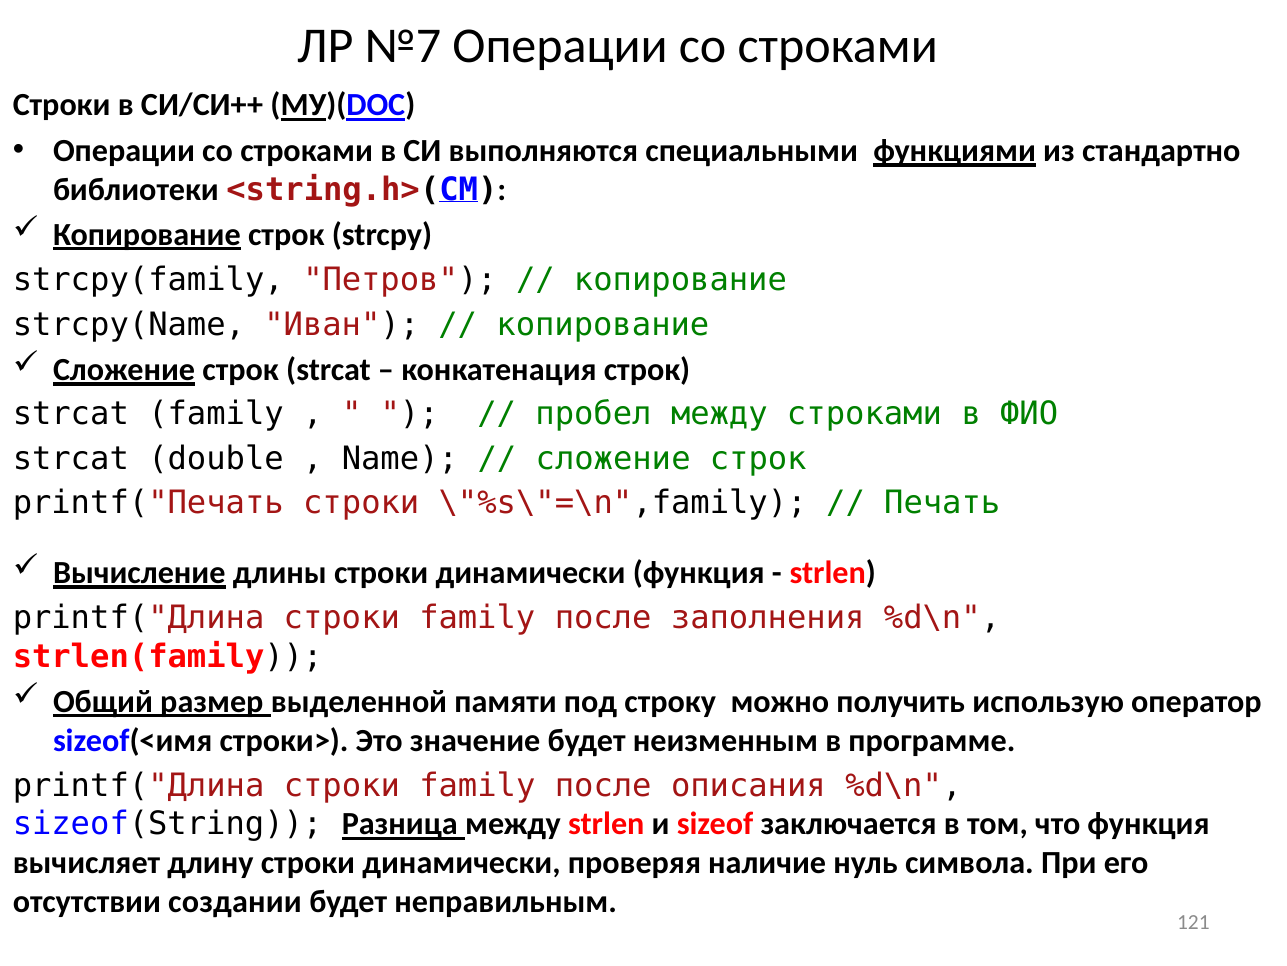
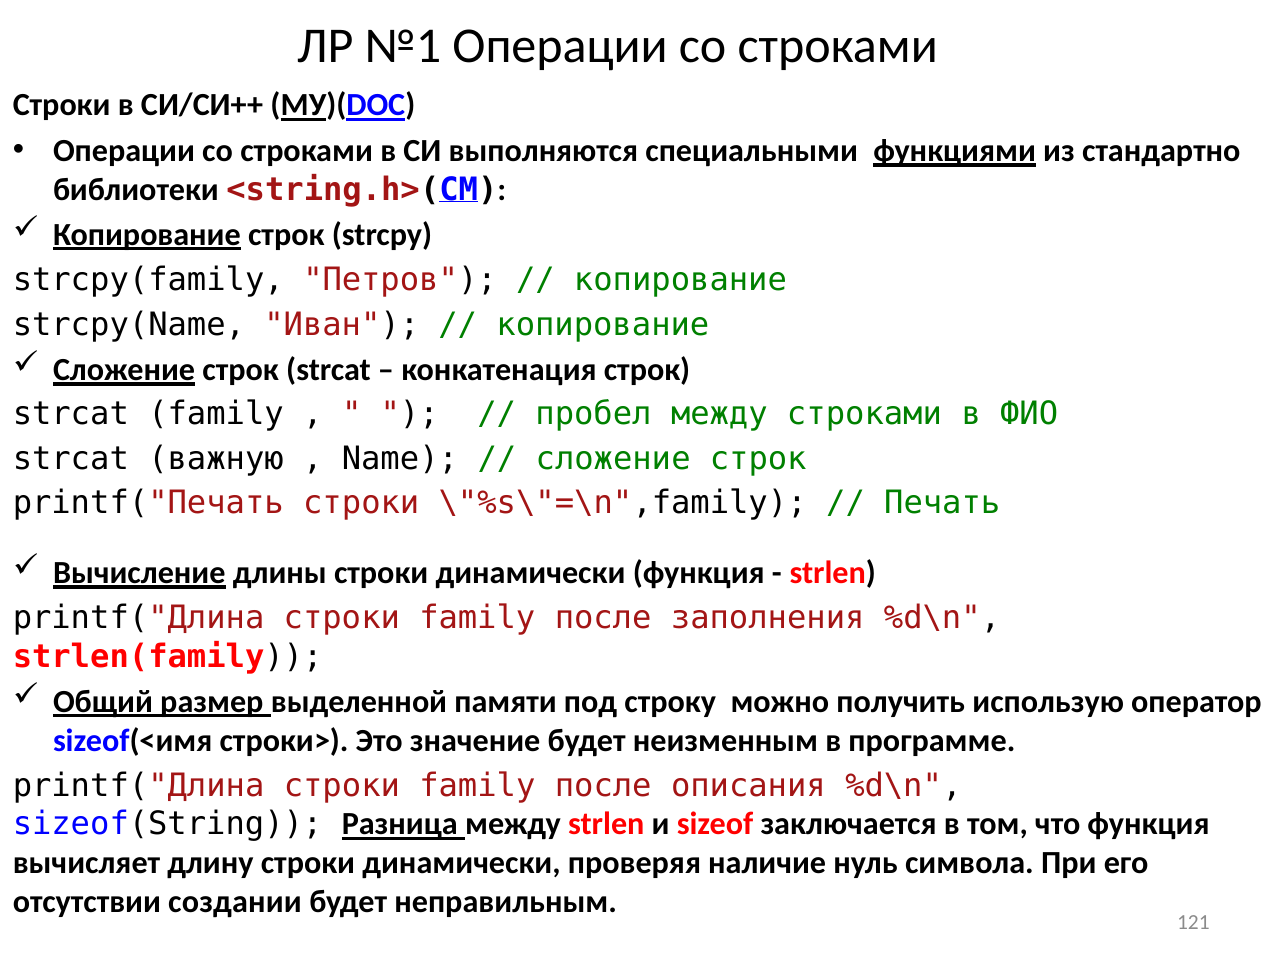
№7: №7 -> №1 (403, 46)
double: double -> важную (216, 458)
